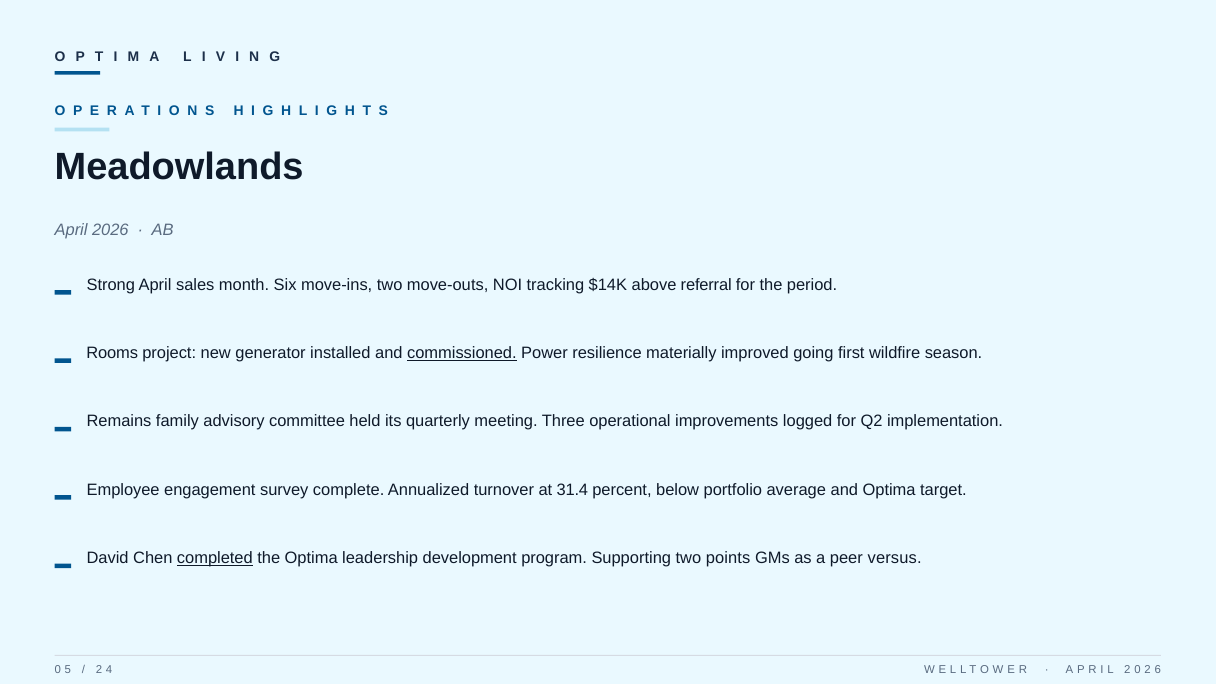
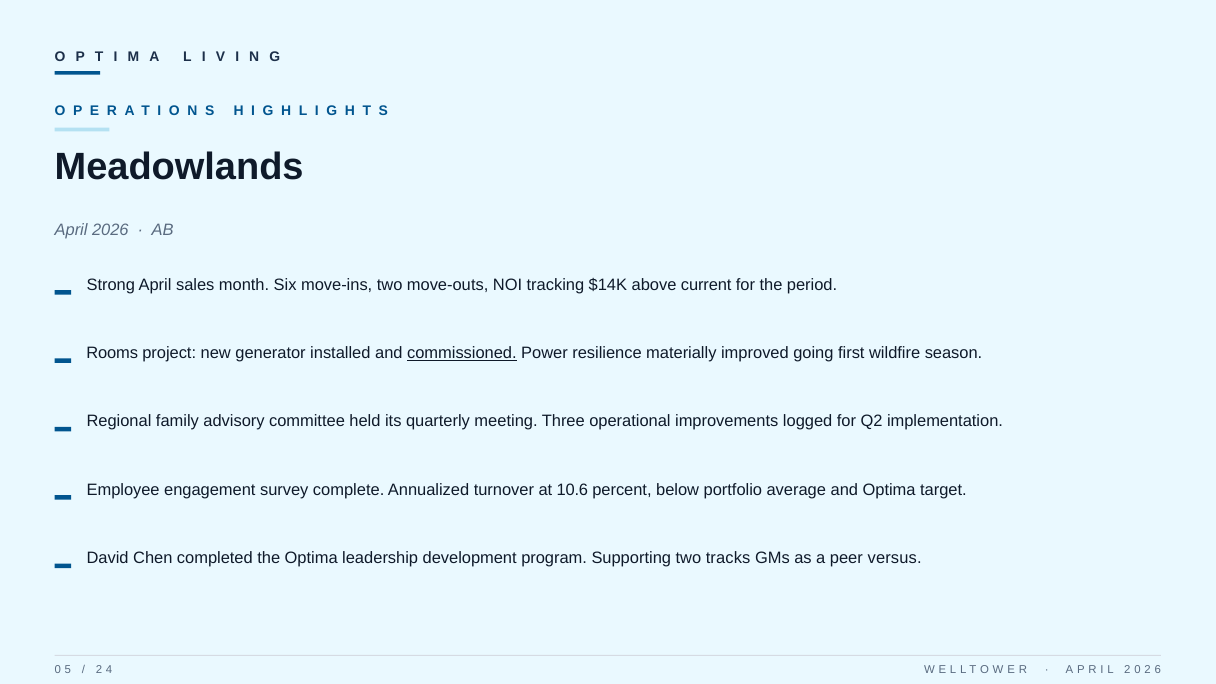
referral: referral -> current (706, 285)
Remains: Remains -> Regional (119, 421)
31.4: 31.4 -> 10.6 (572, 490)
completed underline: present -> none (215, 558)
points: points -> tracks (728, 558)
